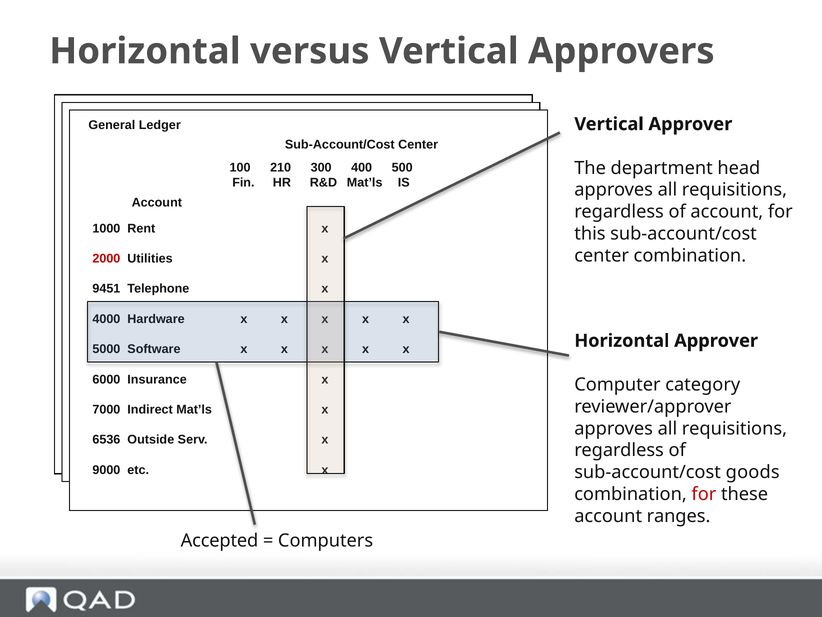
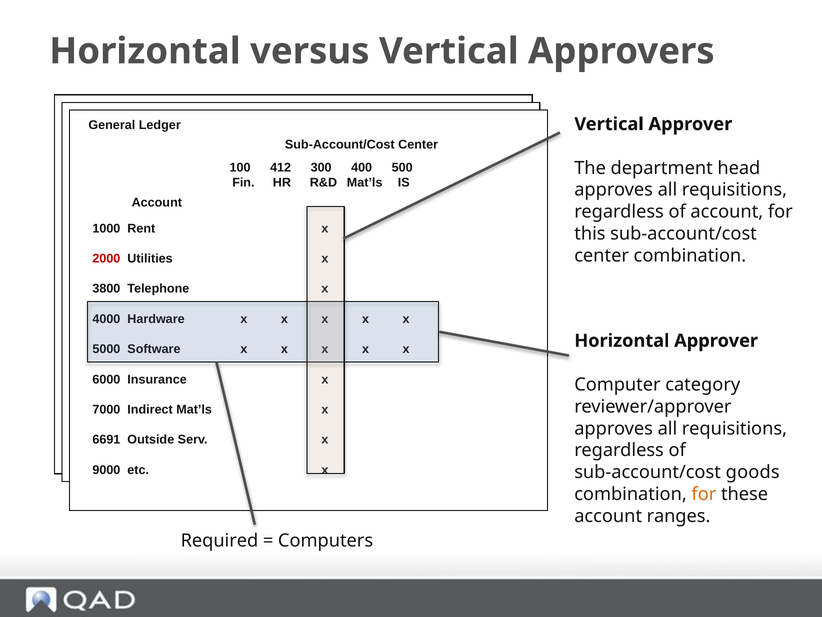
210: 210 -> 412 (281, 167)
9451: 9451 -> 3800 (106, 289)
6536: 6536 -> 6691 (106, 439)
for colour: red -> orange (704, 494)
Accepted: Accepted -> Required (219, 540)
